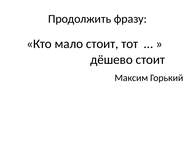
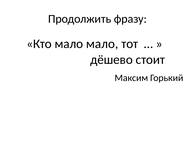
мало стоит: стоит -> мало (102, 44)
